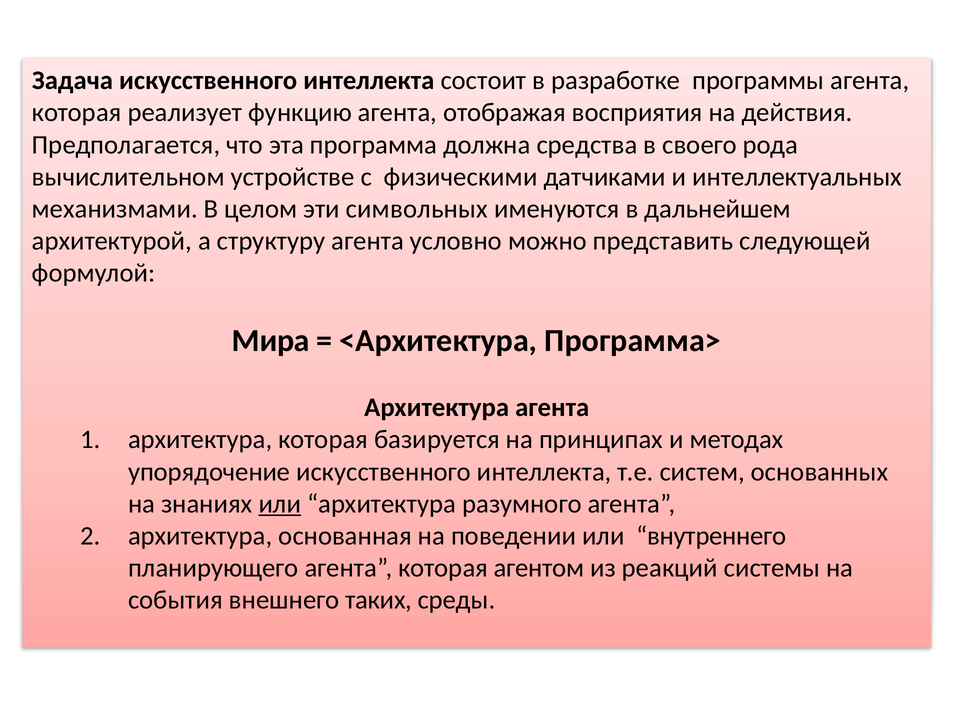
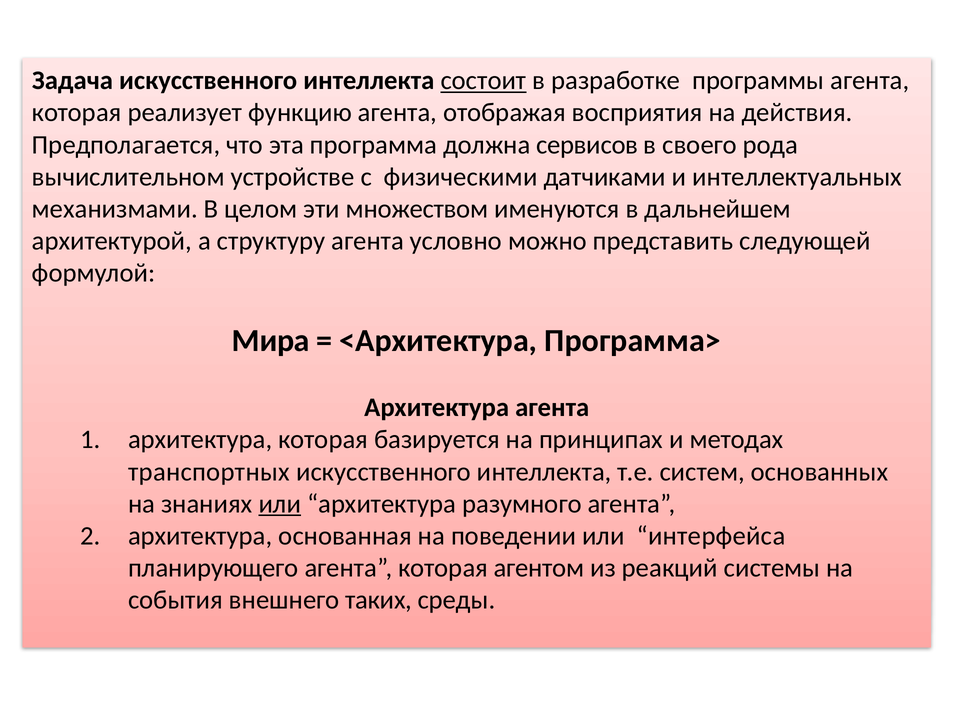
состоит underline: none -> present (484, 81)
средства: средства -> сервисов (587, 145)
символьных: символьных -> множеством (417, 209)
упорядочение: упорядочение -> транспортных (209, 472)
внутреннего: внутреннего -> интерфейса (711, 536)
